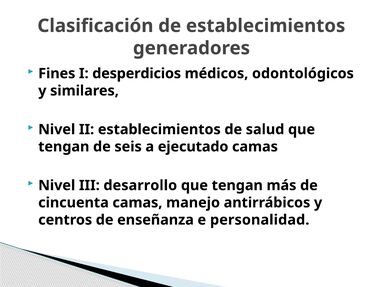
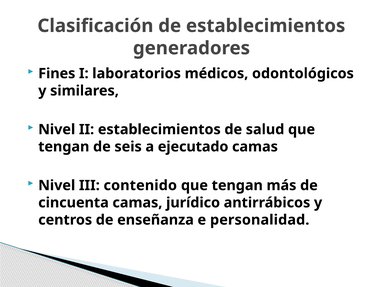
desperdicios: desperdicios -> laboratorios (137, 74)
desarrollo: desarrollo -> contenido (140, 186)
manejo: manejo -> jurídico (193, 203)
